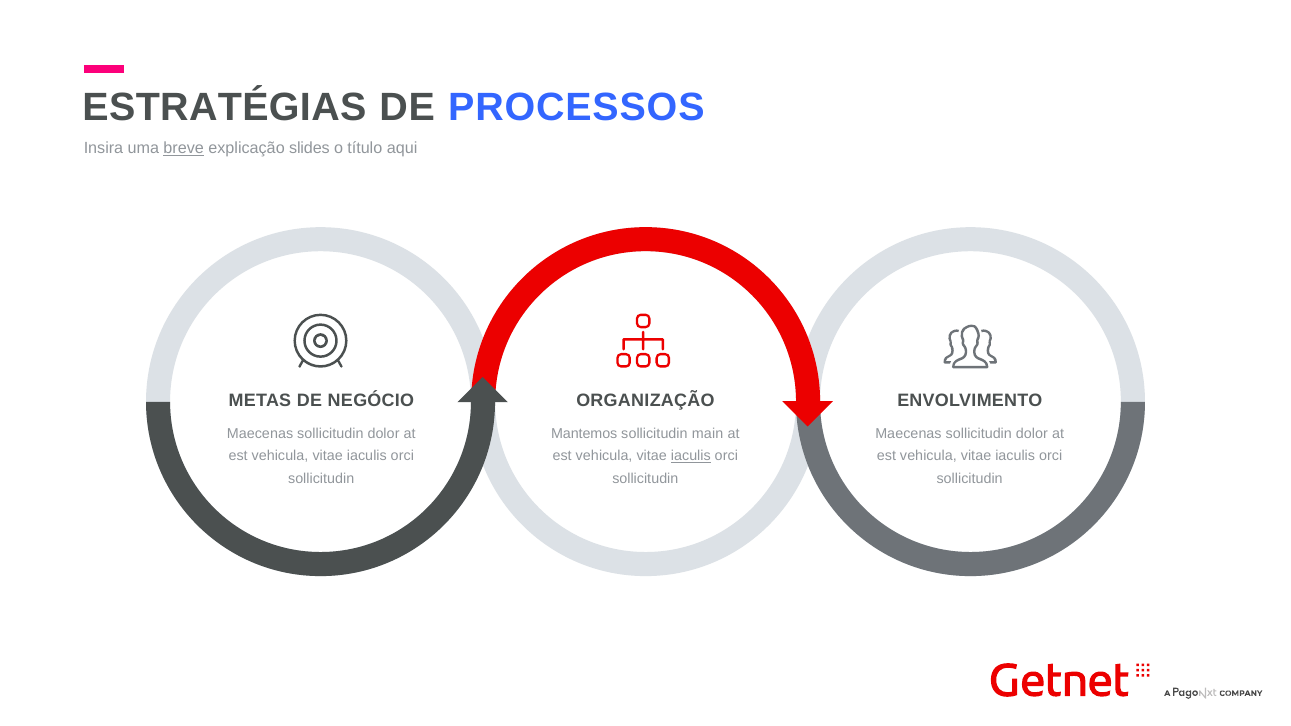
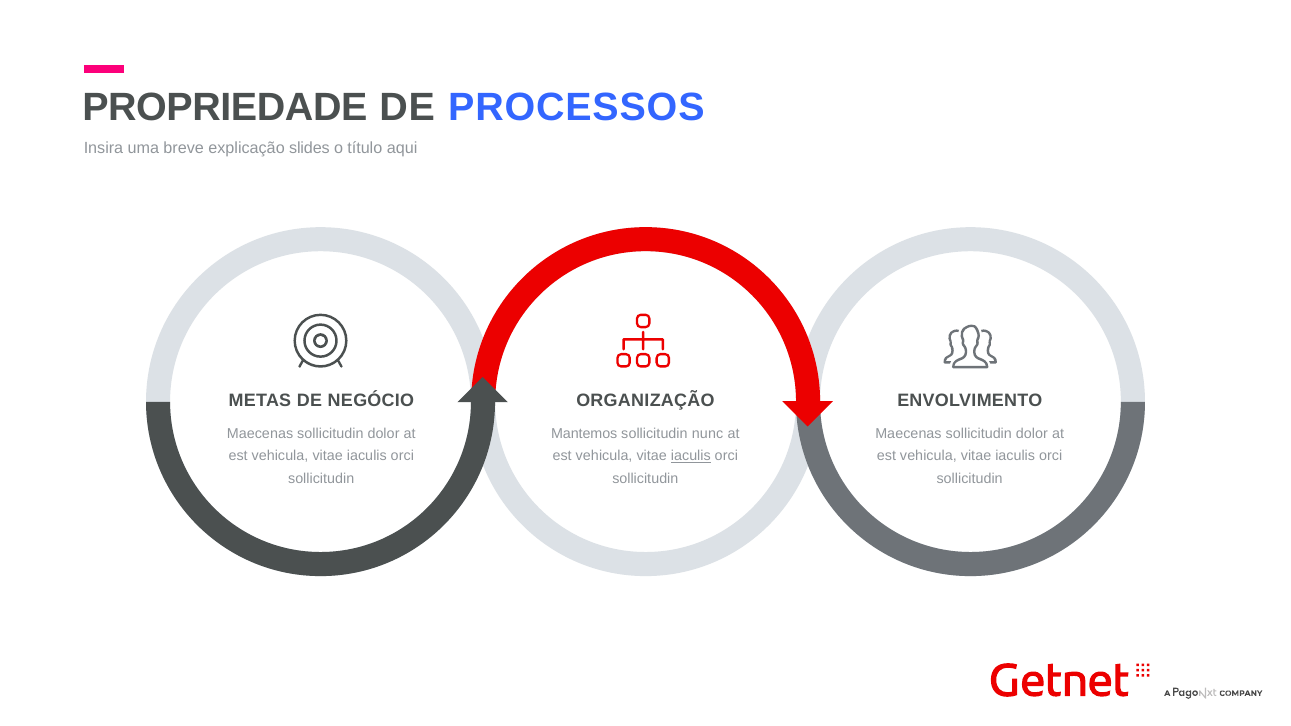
ESTRATÉGIAS: ESTRATÉGIAS -> PROPRIEDADE (225, 108)
breve underline: present -> none (184, 148)
main: main -> nunc (708, 434)
